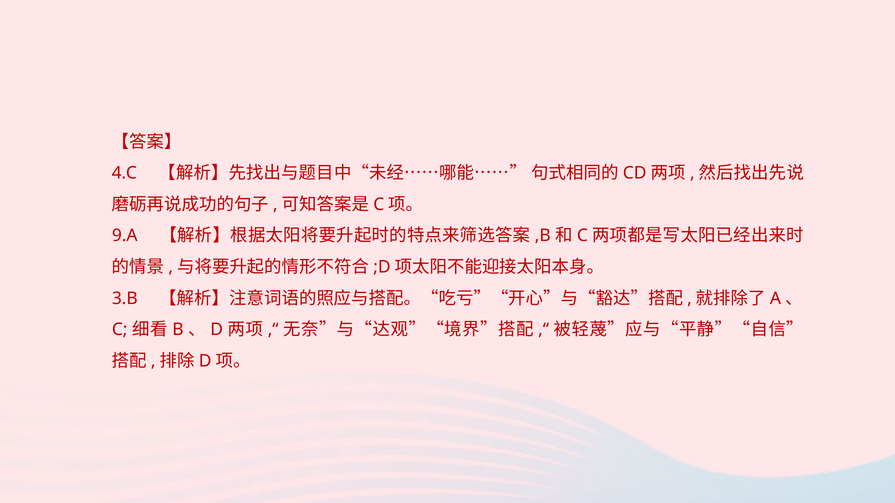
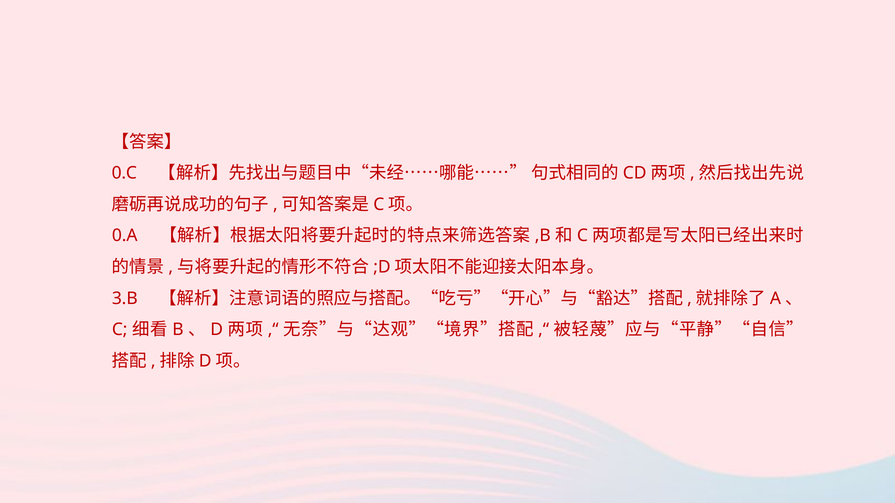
4.C: 4.C -> 0.C (124, 173)
9.A: 9.A -> 0.A (125, 236)
